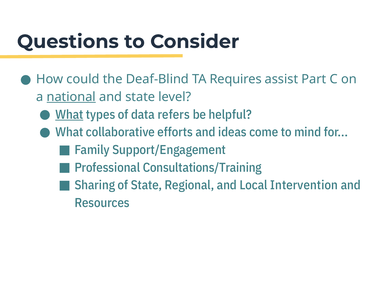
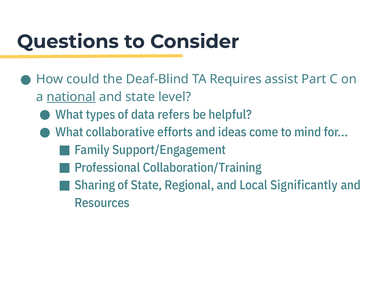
What underline: present -> none (69, 115)
Consultations/Training: Consultations/Training -> Collaboration/Training (202, 168)
Intervention: Intervention -> Significantly (304, 185)
